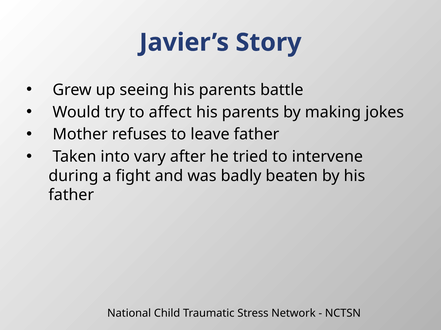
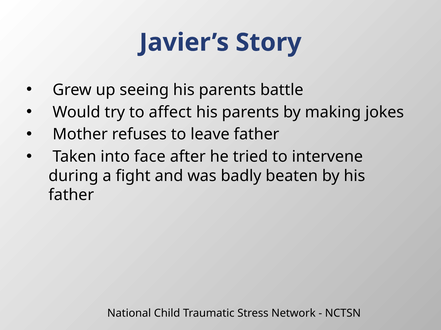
vary: vary -> face (150, 157)
